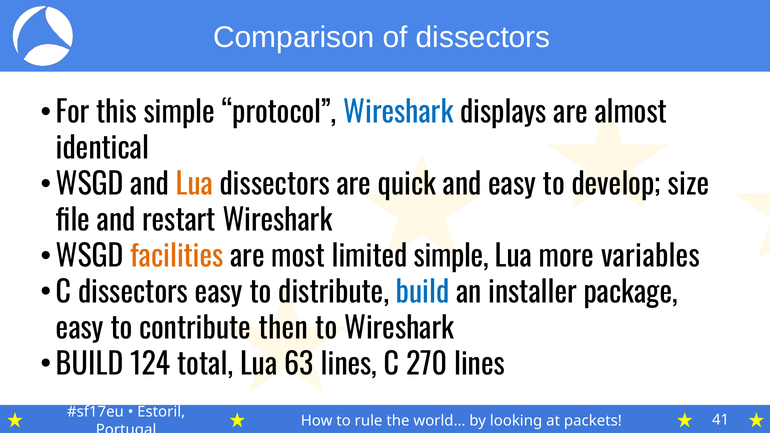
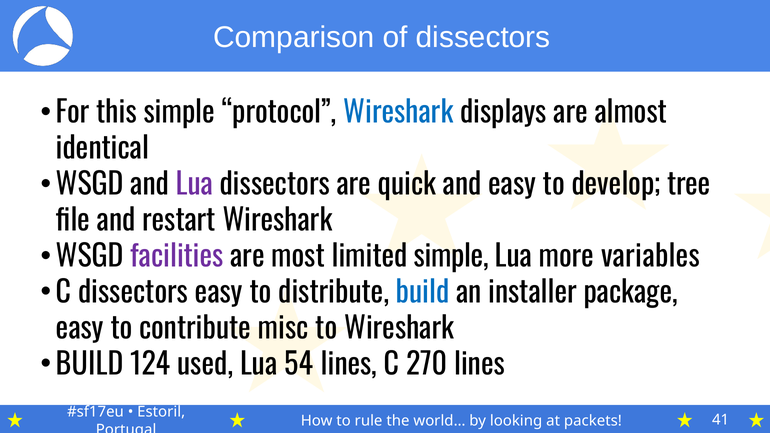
Lua colour: orange -> purple (194, 185)
size: size -> tree (689, 185)
facilities colour: orange -> purple (177, 257)
then: then -> misc (283, 329)
total: total -> used (205, 365)
63: 63 -> 54 (299, 365)
